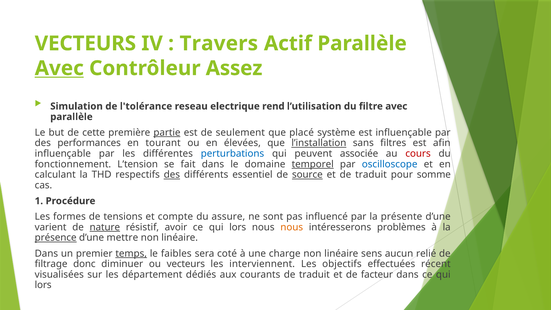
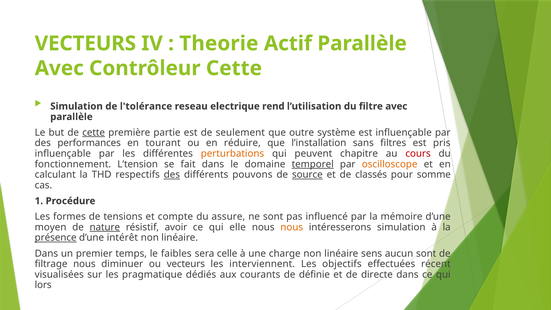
Travers: Travers -> Theorie (219, 43)
Avec underline: present -> none (59, 68)
Contrôleur Assez: Assez -> Cette (234, 68)
cette underline: none -> present (94, 132)
partie underline: present -> none (167, 132)
placé: placé -> outre (302, 132)
élevées: élevées -> réduire (242, 143)
l’installation underline: present -> none (319, 143)
afin: afin -> pris (442, 143)
perturbations colour: blue -> orange (232, 154)
associée: associée -> chapitre (359, 154)
oscilloscope colour: blue -> orange (390, 164)
essentiel: essentiel -> pouvons (252, 175)
et de traduit: traduit -> classés (371, 175)
présente: présente -> mémoire (402, 217)
varient: varient -> moyen (51, 227)
lors: lors -> elle (238, 227)
intéresserons problèmes: problèmes -> simulation (401, 227)
mettre: mettre -> intérêt (122, 238)
temps underline: present -> none (131, 253)
coté: coté -> celle (227, 253)
aucun relié: relié -> sont (426, 253)
filtrage donc: donc -> nous (84, 264)
département: département -> pragmatique (152, 274)
courants de traduit: traduit -> définie (314, 274)
facteur: facteur -> directe (377, 274)
